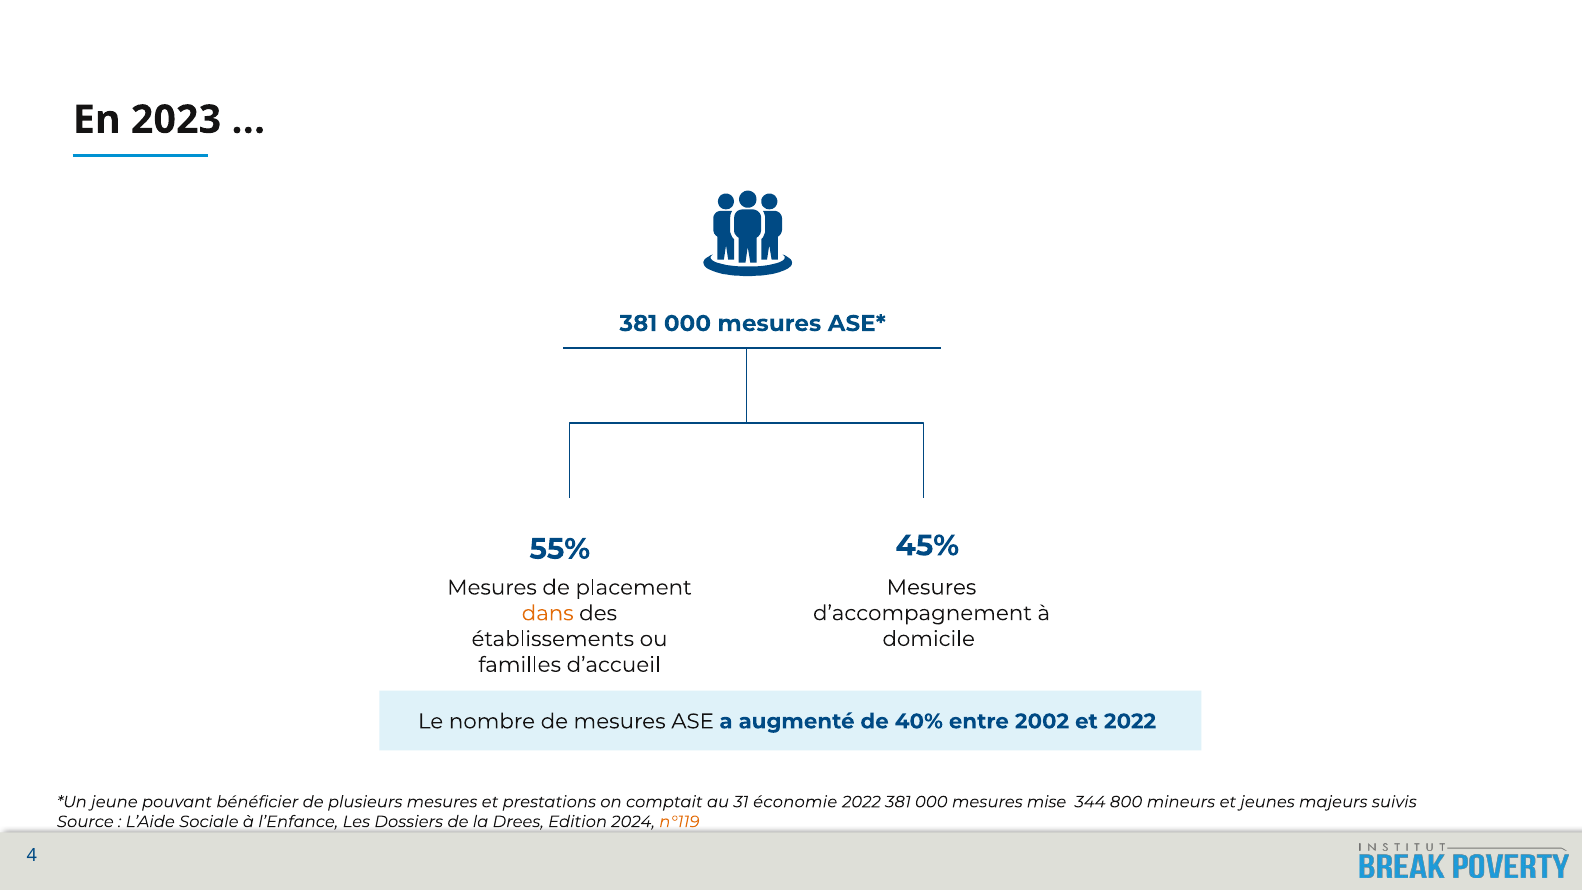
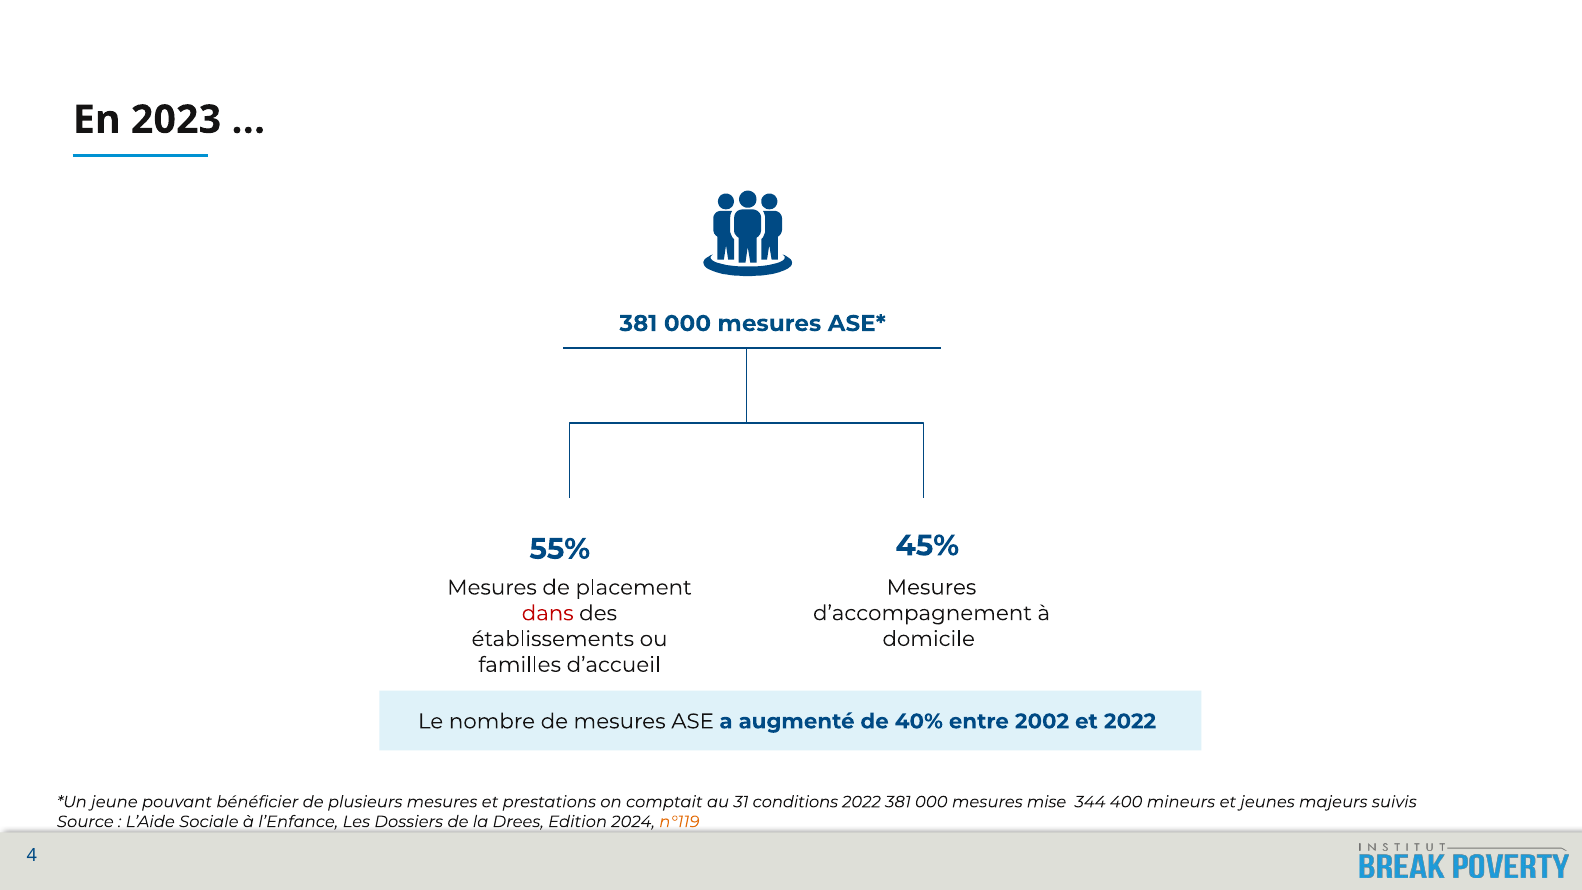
dans colour: orange -> red (548, 613)
économie: économie -> conditions (795, 802)
800: 800 -> 400 (1126, 802)
